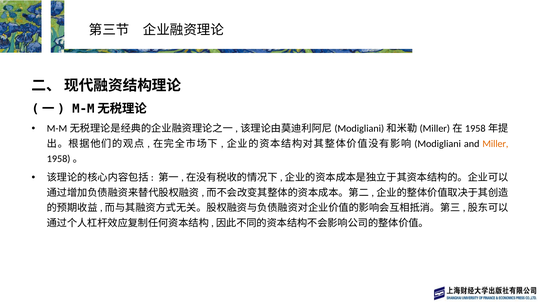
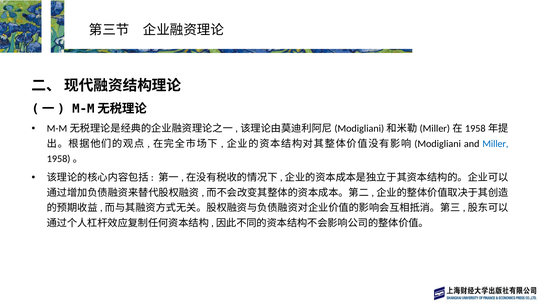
Miller colour: orange -> blue (495, 144)
